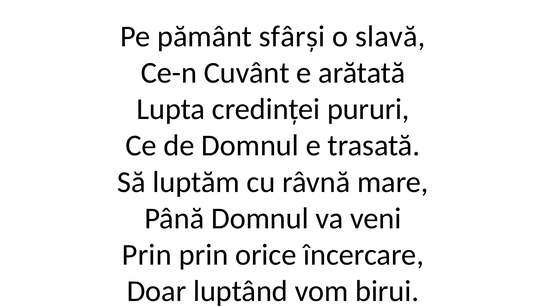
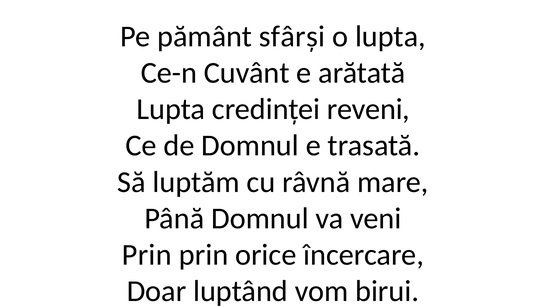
o slavă: slavă -> lupta (390, 37)
pururi: pururi -> reveni (368, 109)
